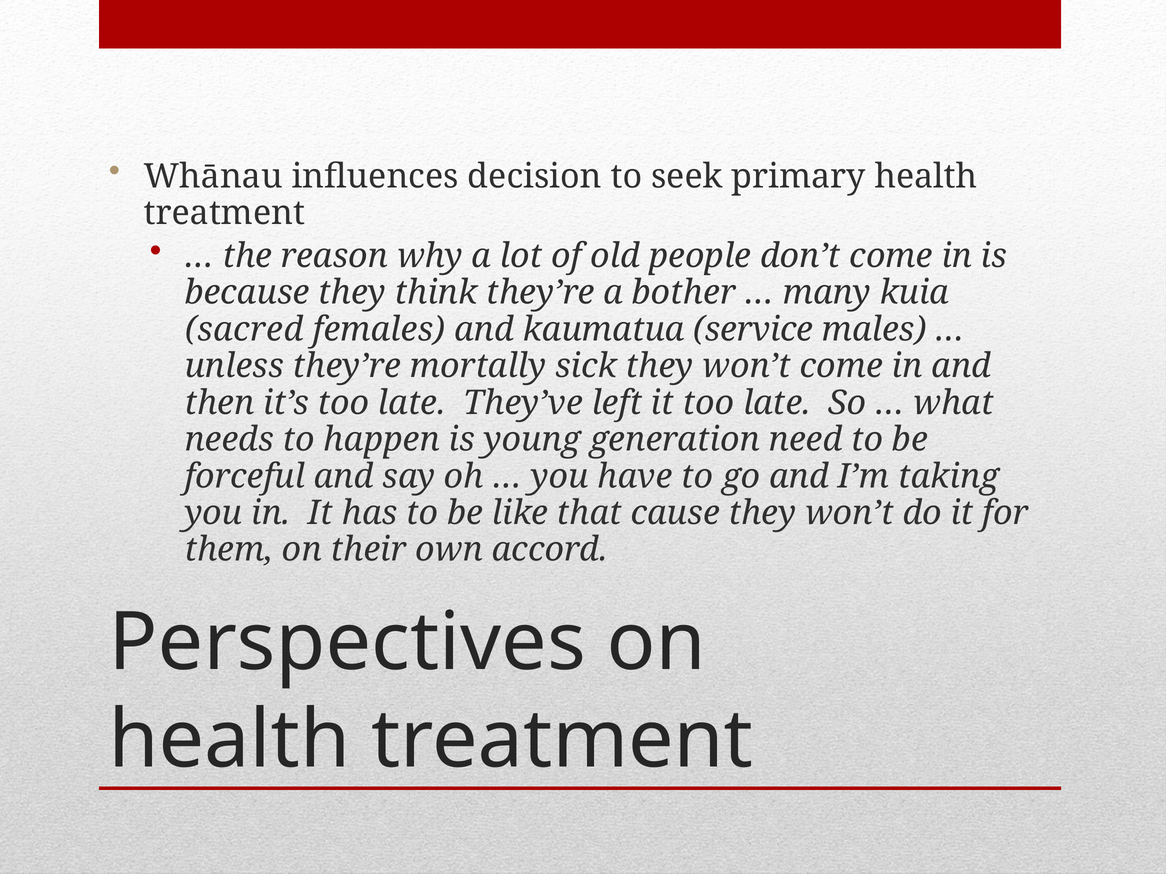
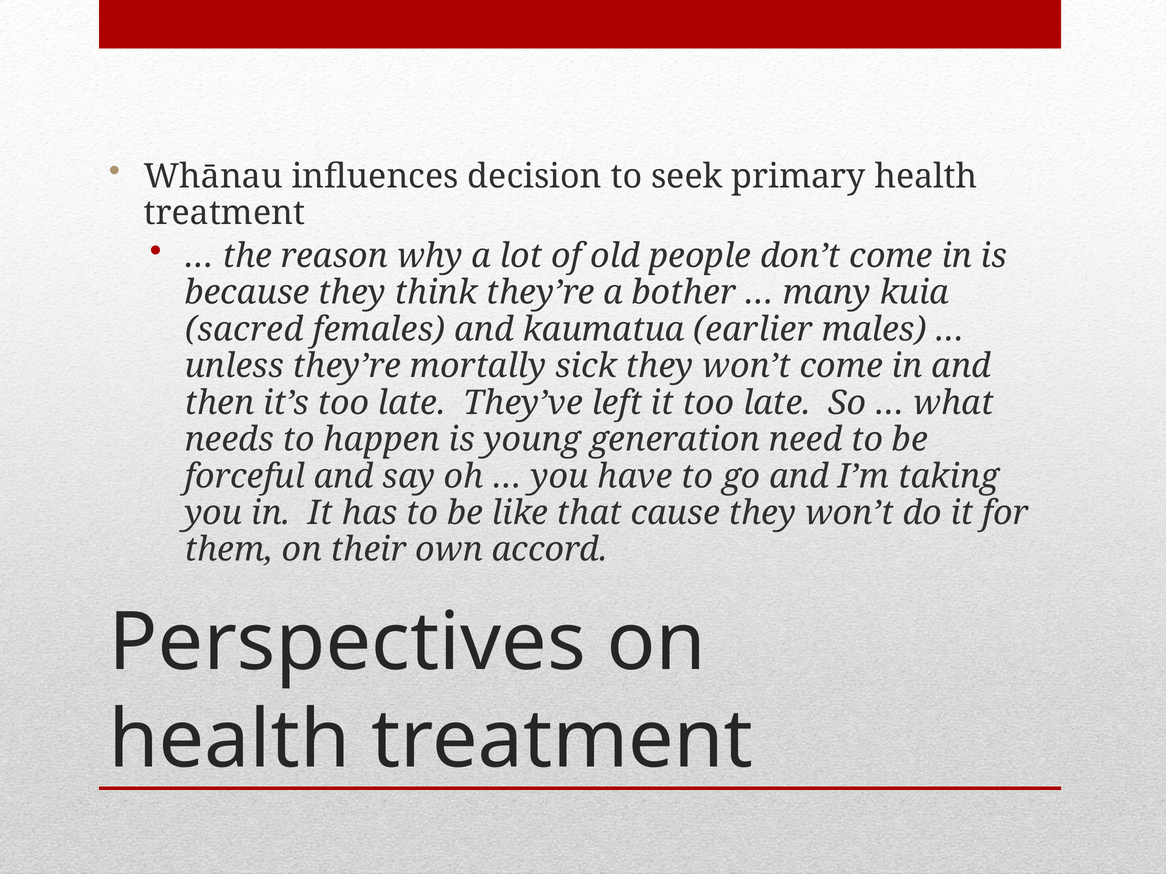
service: service -> earlier (753, 330)
